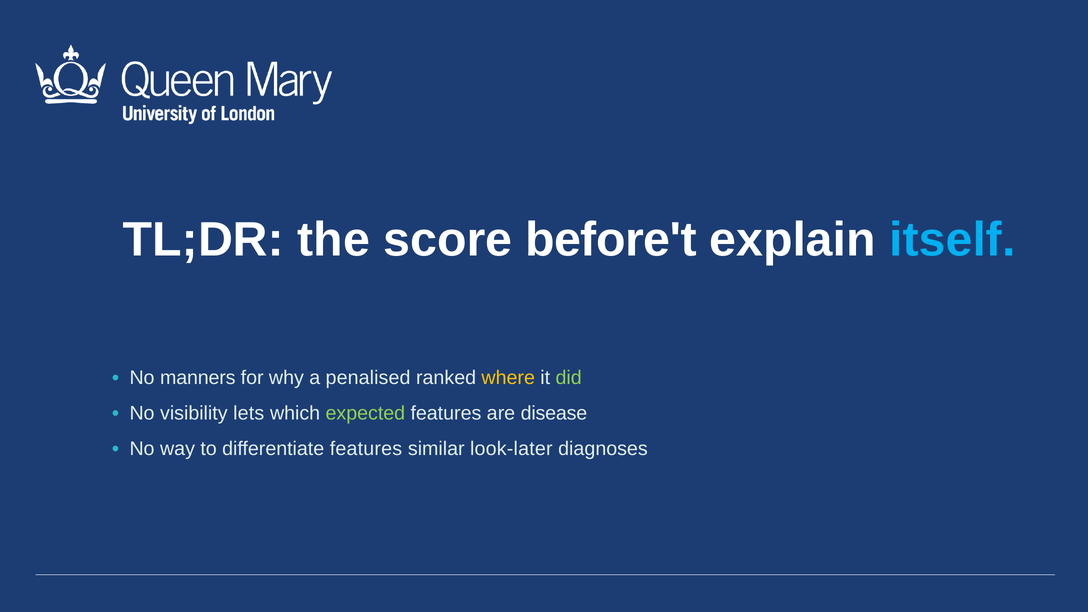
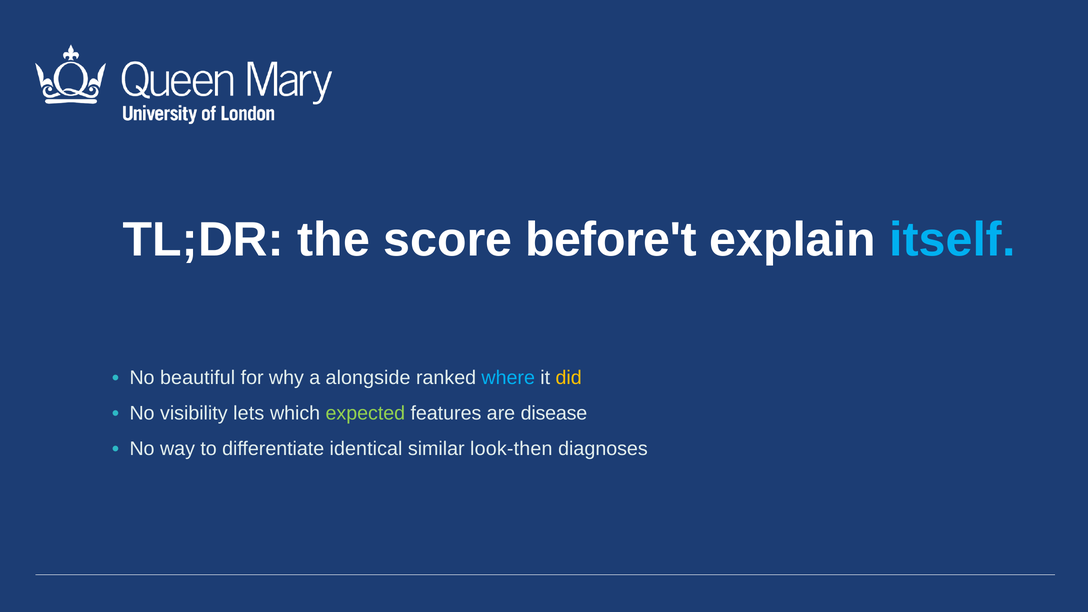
manners: manners -> beautiful (198, 378)
penalised: penalised -> alongside (368, 378)
where colour: yellow -> light blue (508, 378)
did colour: light green -> yellow (569, 378)
differentiate features: features -> identical (366, 449)
look-later: look-later -> look-then (511, 449)
